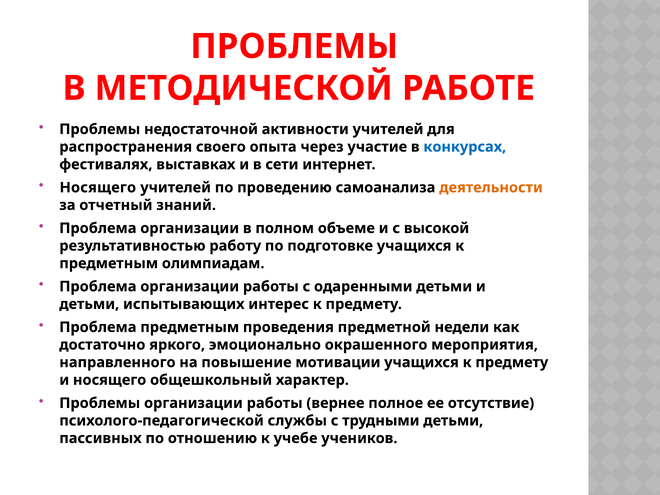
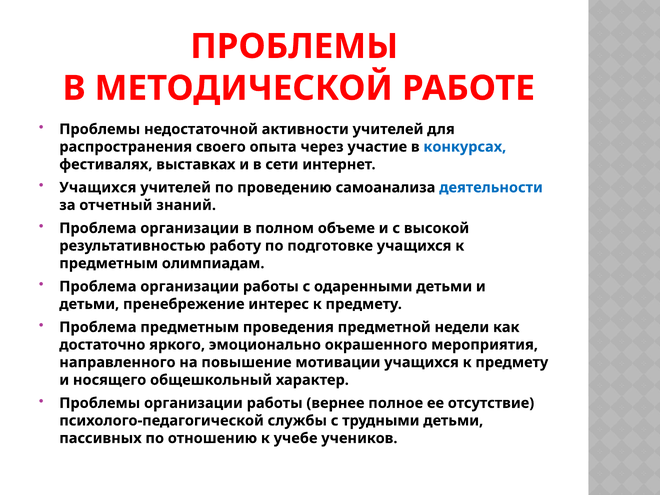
Носящего: Носящего -> Учащихся (98, 188)
деятельности colour: orange -> blue (491, 188)
испытывающих: испытывающих -> пренебрежение (184, 304)
